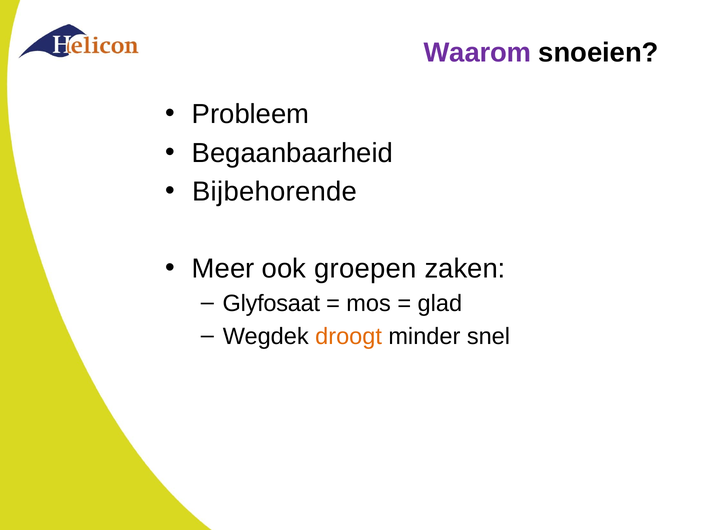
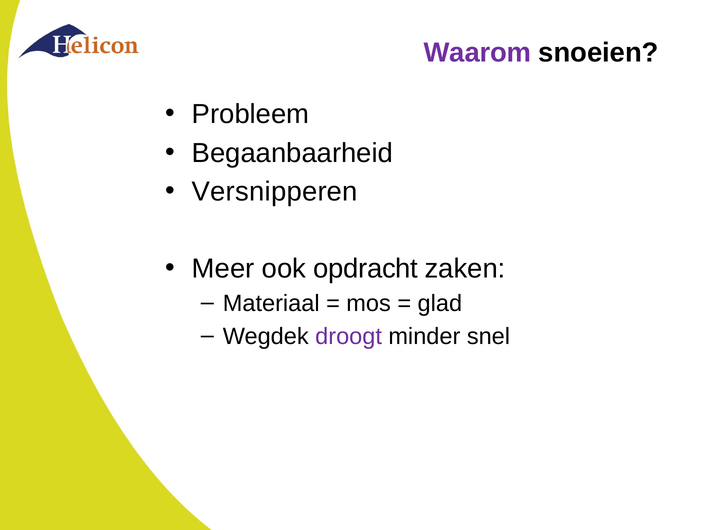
Bijbehorende: Bijbehorende -> Versnipperen (275, 191)
groepen: groepen -> opdracht (366, 268)
Glyfosaat: Glyfosaat -> Materiaal (271, 303)
droogt colour: orange -> purple (349, 336)
